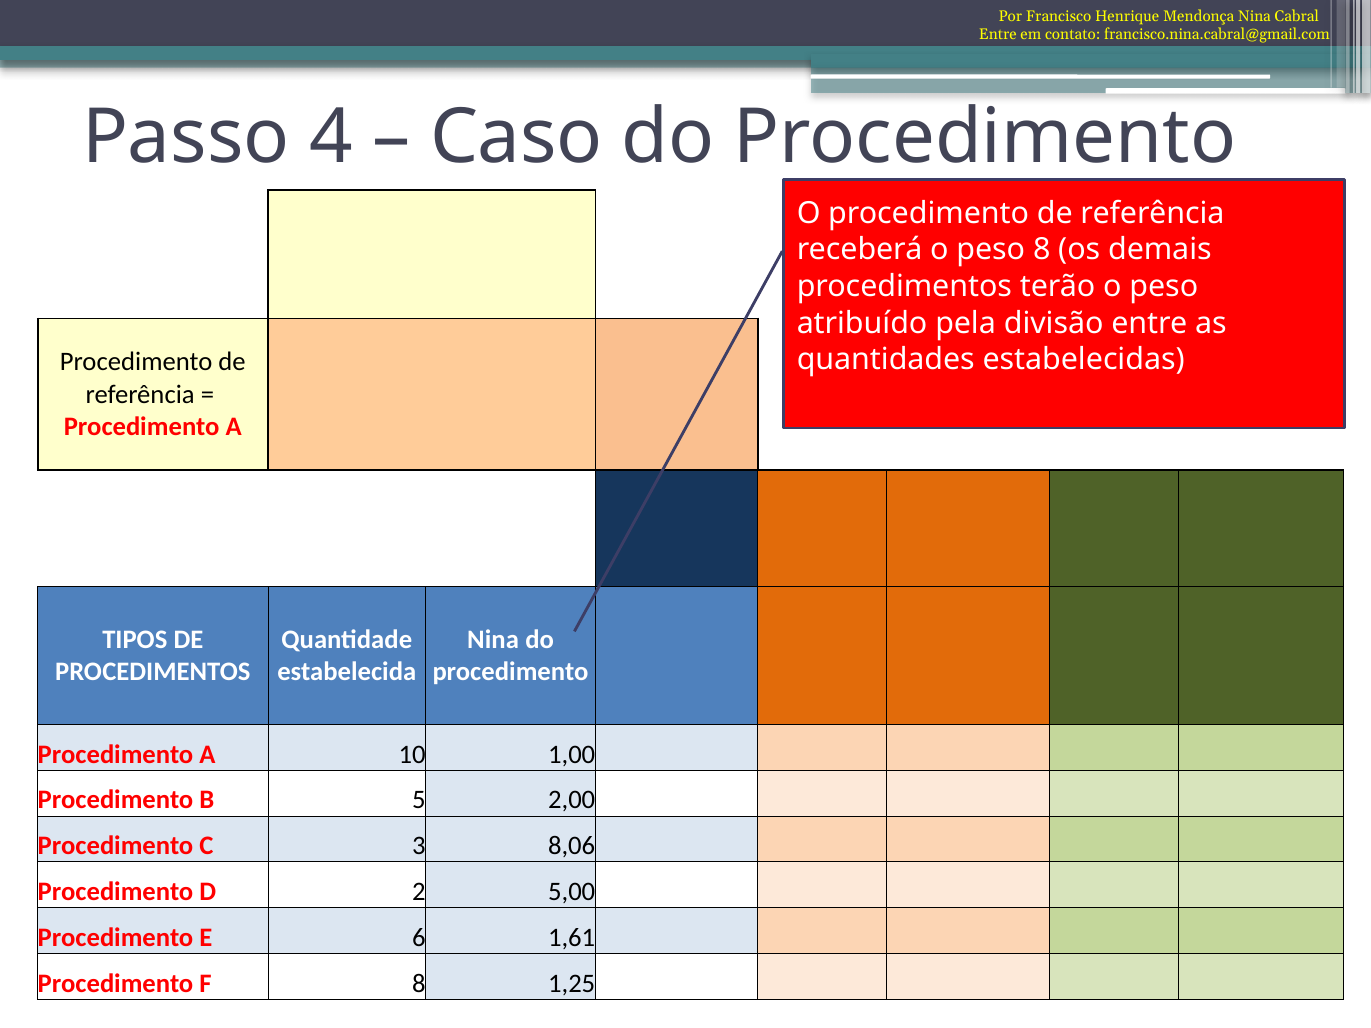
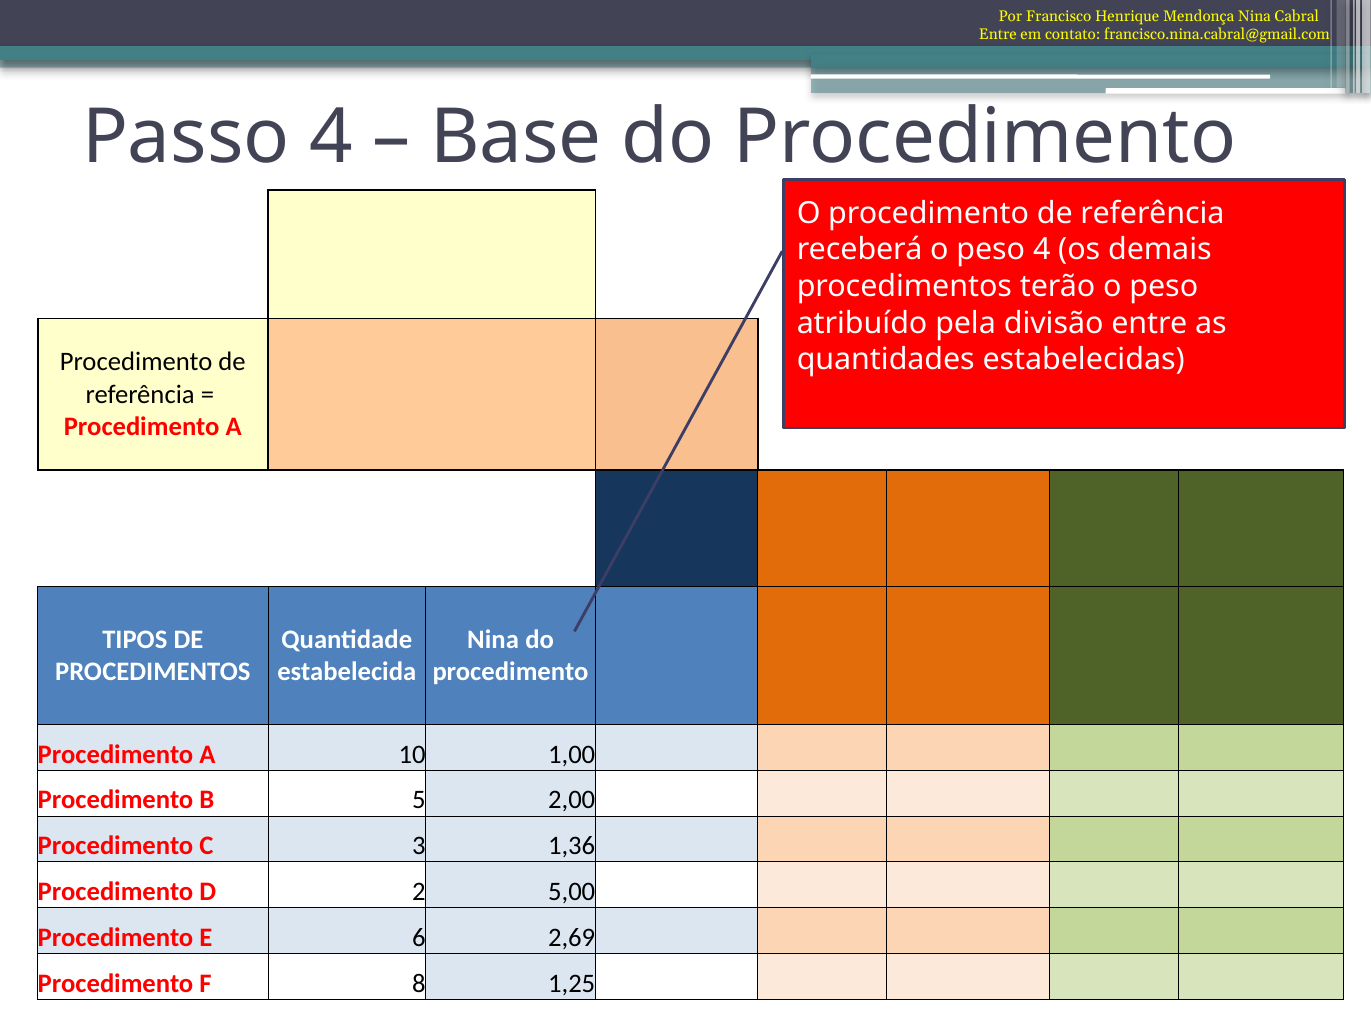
Caso: Caso -> Base (516, 137)
peso 8: 8 -> 4 (1042, 250)
8,06: 8,06 -> 1,36 (572, 846)
1,61: 1,61 -> 2,69 (572, 938)
